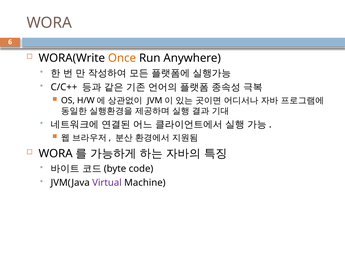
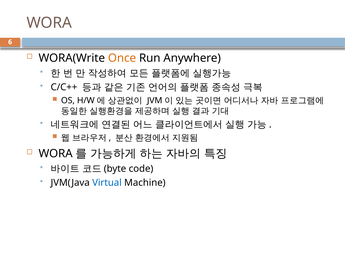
Virtual colour: purple -> blue (107, 183)
